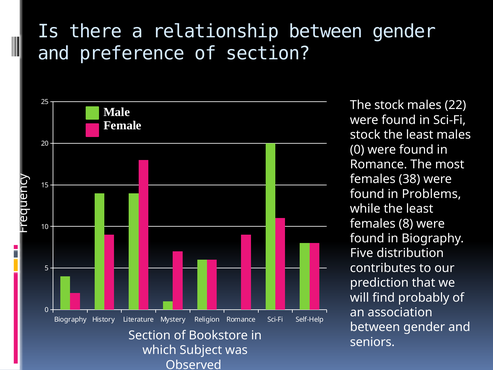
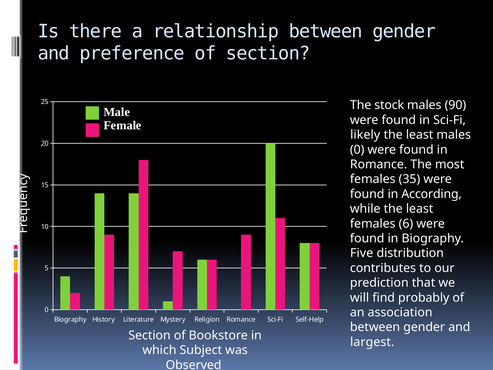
22: 22 -> 90 (455, 105)
stock: stock -> likely (365, 135)
38: 38 -> 35 (409, 179)
Problems: Problems -> According (432, 194)
8: 8 -> 6 (406, 223)
seniors: seniors -> largest (372, 342)
